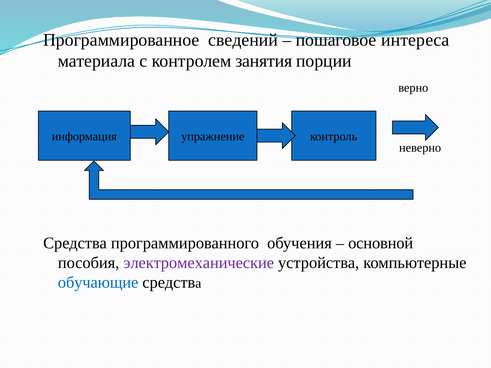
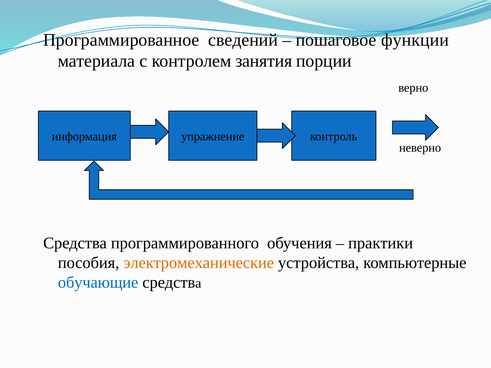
интереса: интереса -> функции (415, 40)
основной: основной -> практики (381, 243)
электромеханические colour: purple -> orange (199, 263)
